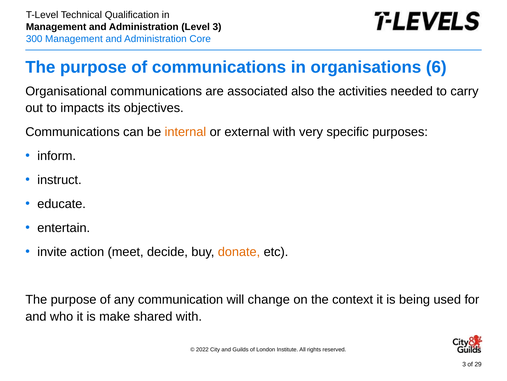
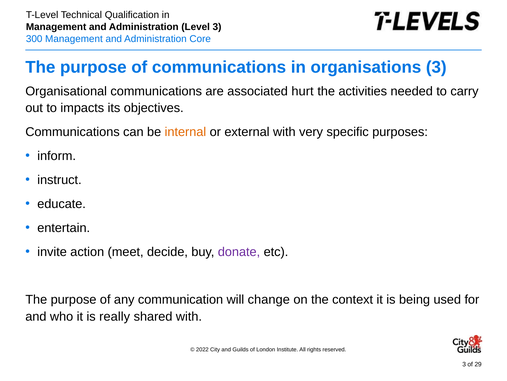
organisations 6: 6 -> 3 (436, 67)
also: also -> hurt (303, 91)
donate colour: orange -> purple (239, 251)
make: make -> really (115, 316)
